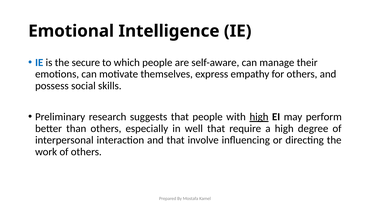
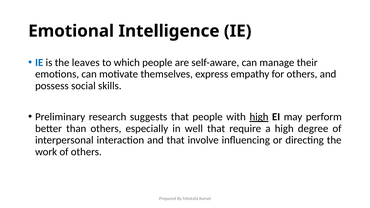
secure: secure -> leaves (86, 63)
